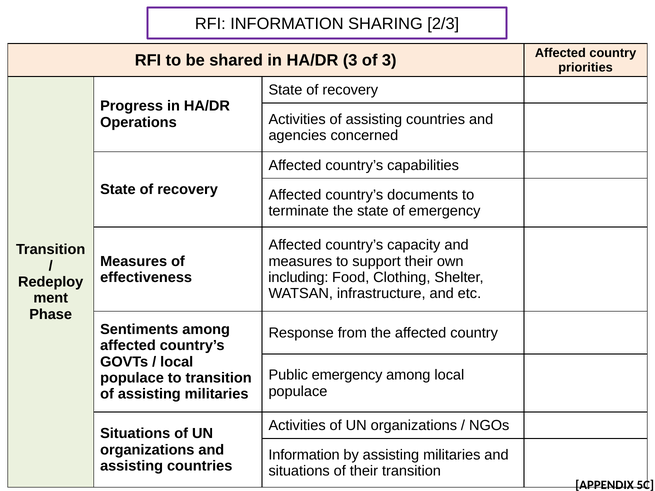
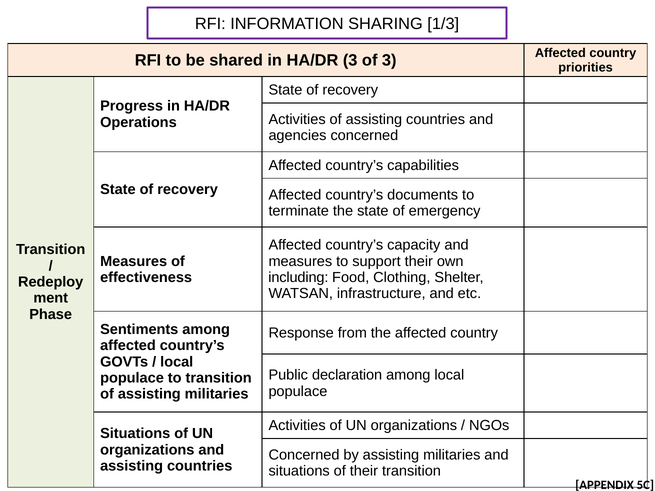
2/3: 2/3 -> 1/3 (443, 24)
Public emergency: emergency -> declaration (347, 375)
Information: Information -> Concerned (304, 455)
